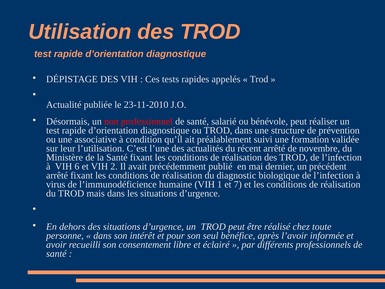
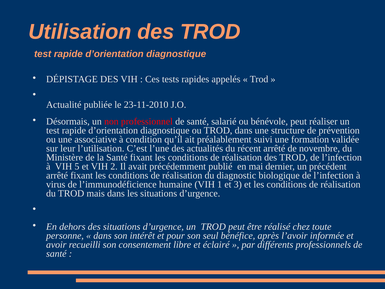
6: 6 -> 5 (77, 166)
7: 7 -> 3 (238, 184)
